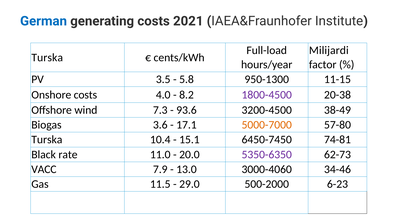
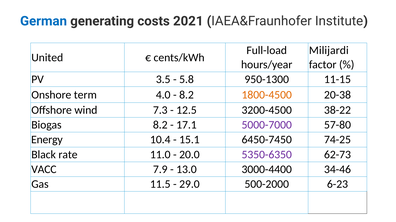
Turska: Turska -> United (47, 58)
Onshore costs: costs -> term (85, 95)
1800-4500 colour: purple -> orange (267, 95)
93.6: 93.6 -> 12.5 (186, 111)
38-49: 38-49 -> 38-22 (337, 111)
Biogas 3.6: 3.6 -> 8.2 (160, 125)
5000-7000 colour: orange -> purple (267, 125)
Turska: Turska -> Energy (47, 140)
74-81: 74-81 -> 74-25 (337, 140)
3000-4060: 3000-4060 -> 3000-4400 (267, 170)
